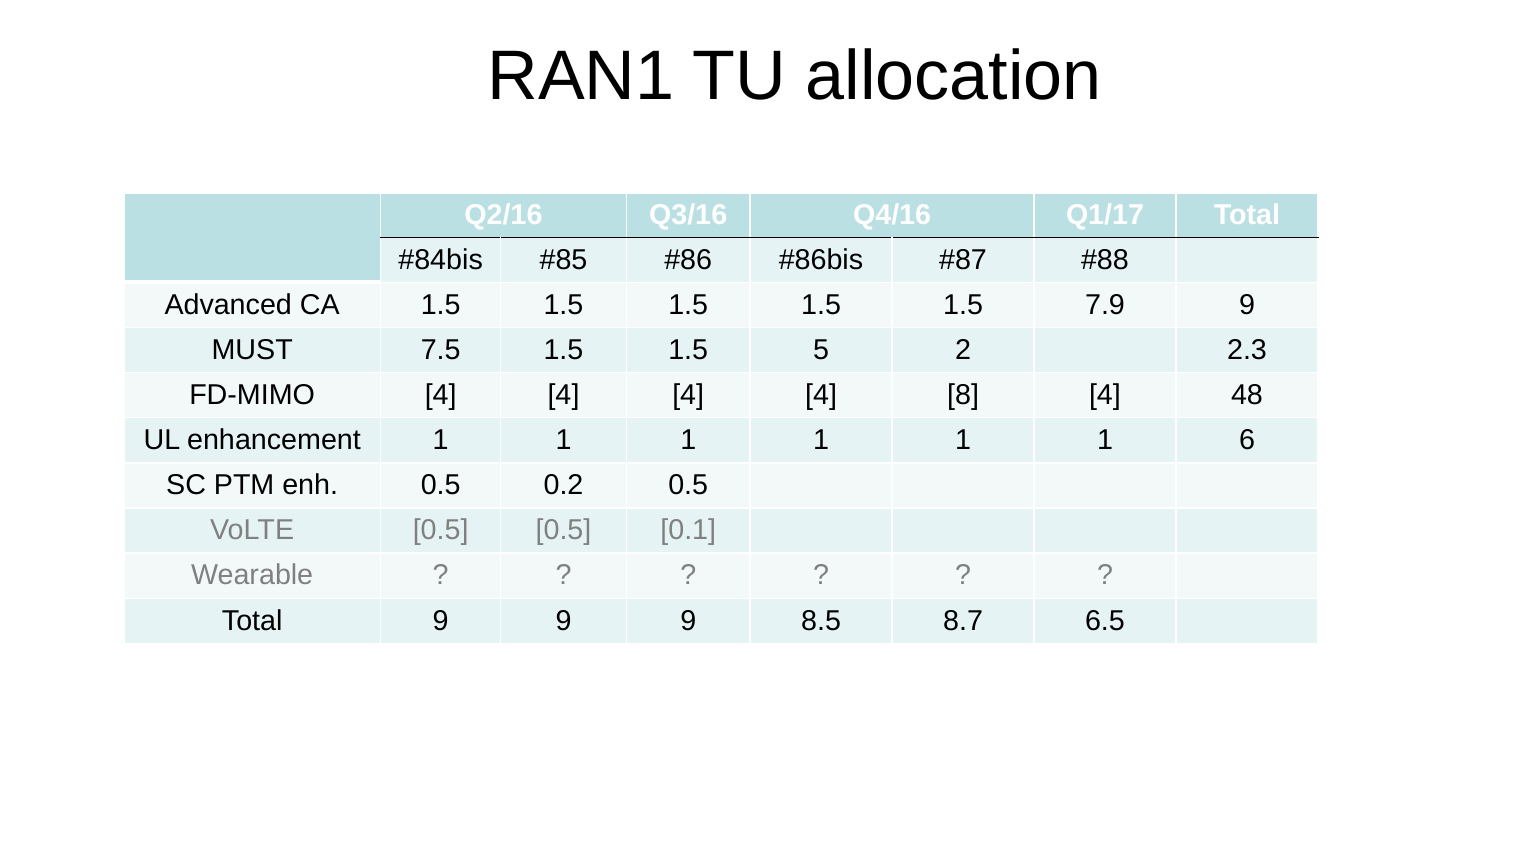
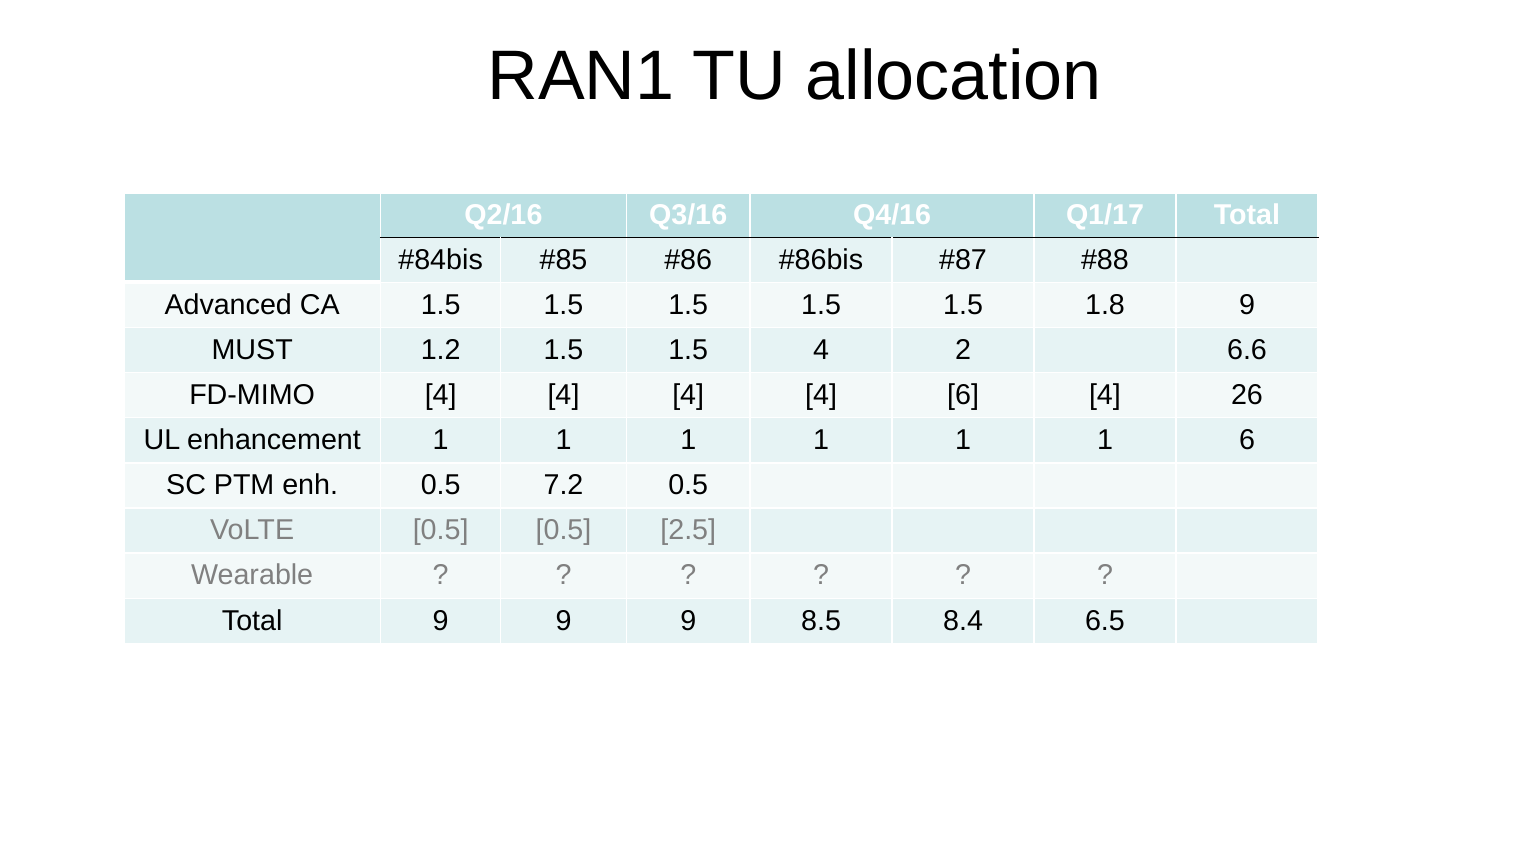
7.9: 7.9 -> 1.8 (1105, 305)
7.5: 7.5 -> 1.2 (441, 350)
1.5 5: 5 -> 4 (821, 350)
2.3: 2.3 -> 6.6 (1247, 350)
4 8: 8 -> 6 (963, 395)
48: 48 -> 26 (1247, 395)
0.2: 0.2 -> 7.2 (564, 485)
0.1: 0.1 -> 2.5 (688, 531)
8.7: 8.7 -> 8.4 (963, 621)
